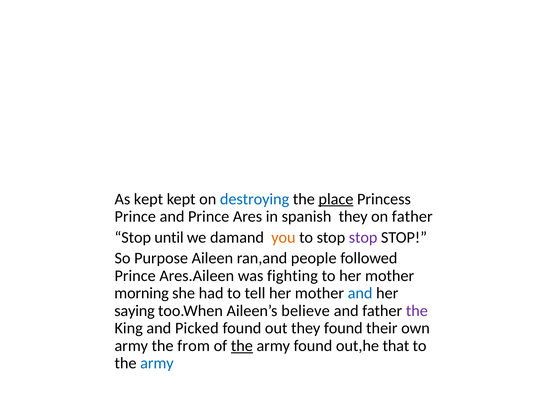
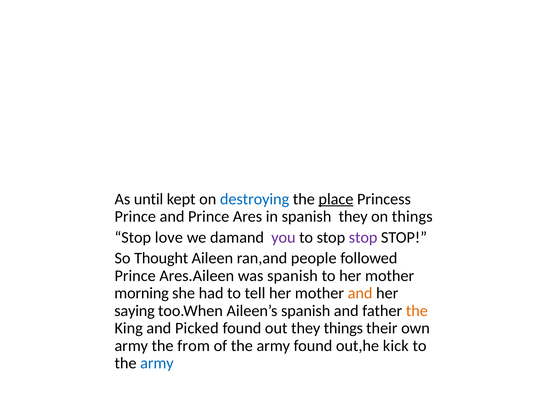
As kept: kept -> until (149, 199)
on father: father -> things (412, 216)
until: until -> love (169, 237)
you colour: orange -> purple (283, 237)
Purpose: Purpose -> Thought (161, 258)
was fighting: fighting -> spanish (292, 276)
and colour: blue -> orange (360, 293)
Aileen’s believe: believe -> spanish (306, 311)
the colour: purple -> orange (417, 311)
they found: found -> things (343, 328)
the underline: present -> none (242, 346)
that: that -> kick (396, 346)
